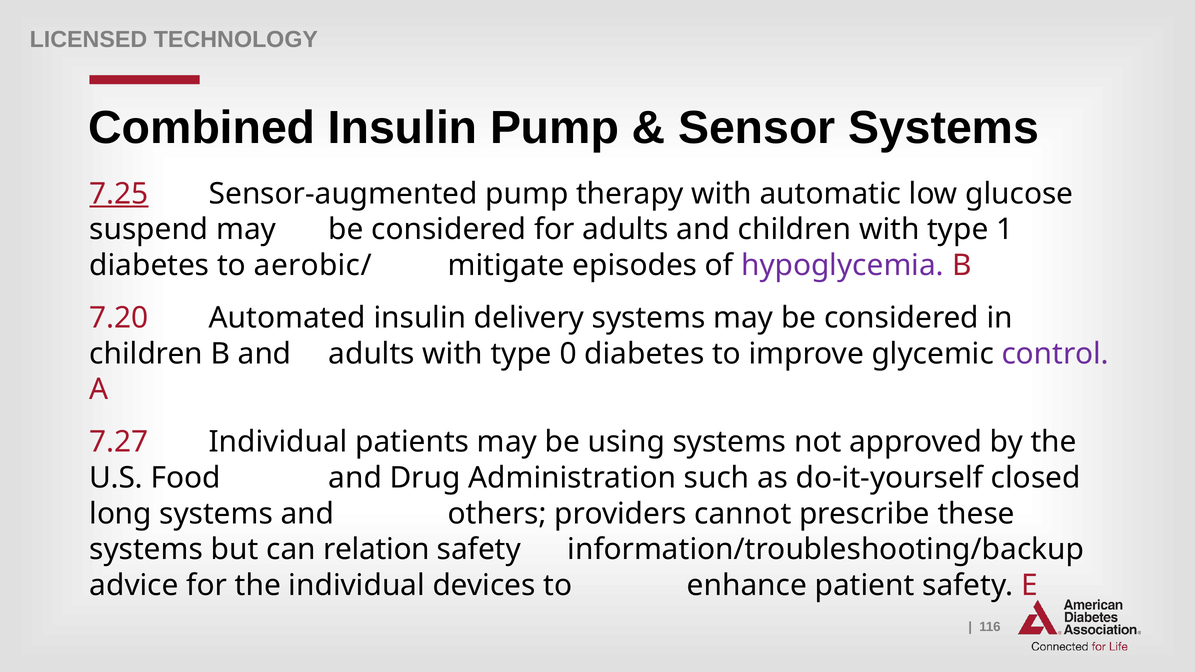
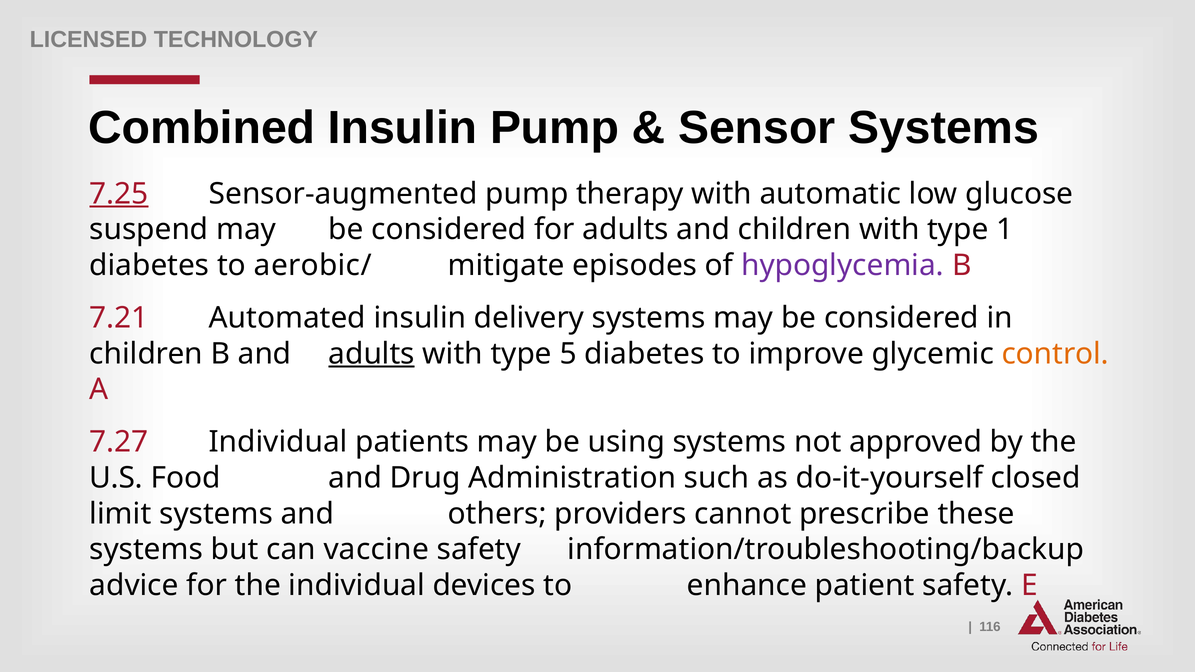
7.20: 7.20 -> 7.21 (119, 318)
adults underline: none -> present (372, 354)
0: 0 -> 5 (568, 354)
control colour: purple -> orange (1055, 354)
long: long -> limit (120, 514)
relation: relation -> vaccine (376, 550)
